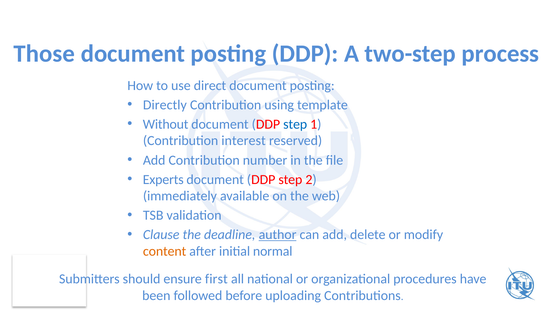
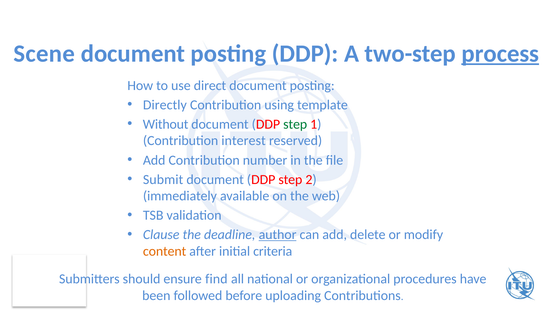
Those: Those -> Scene (44, 54)
process underline: none -> present (500, 54)
step colour: blue -> green (295, 124)
Experts: Experts -> Submit (163, 179)
normal: normal -> criteria (273, 251)
first: first -> find (216, 279)
